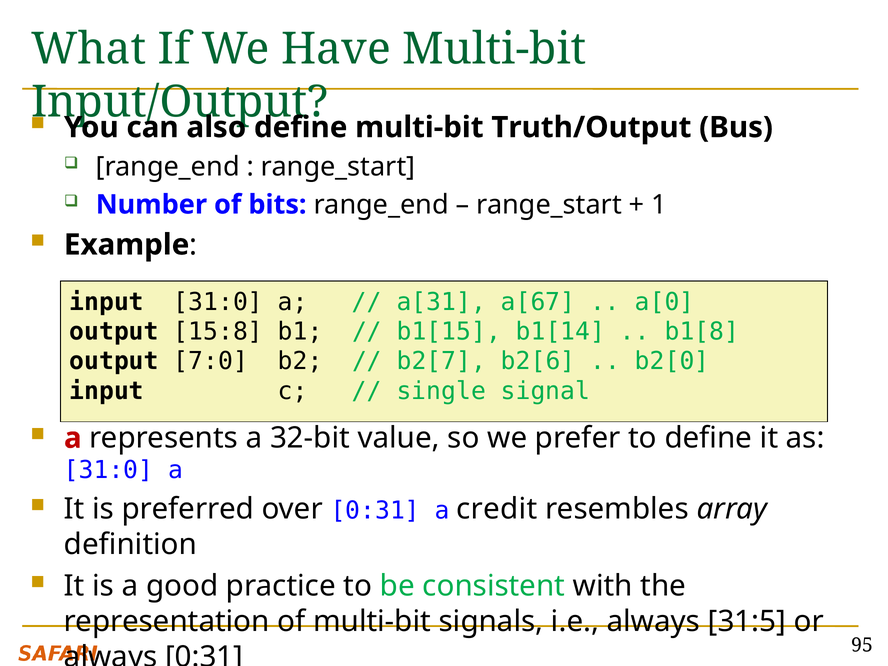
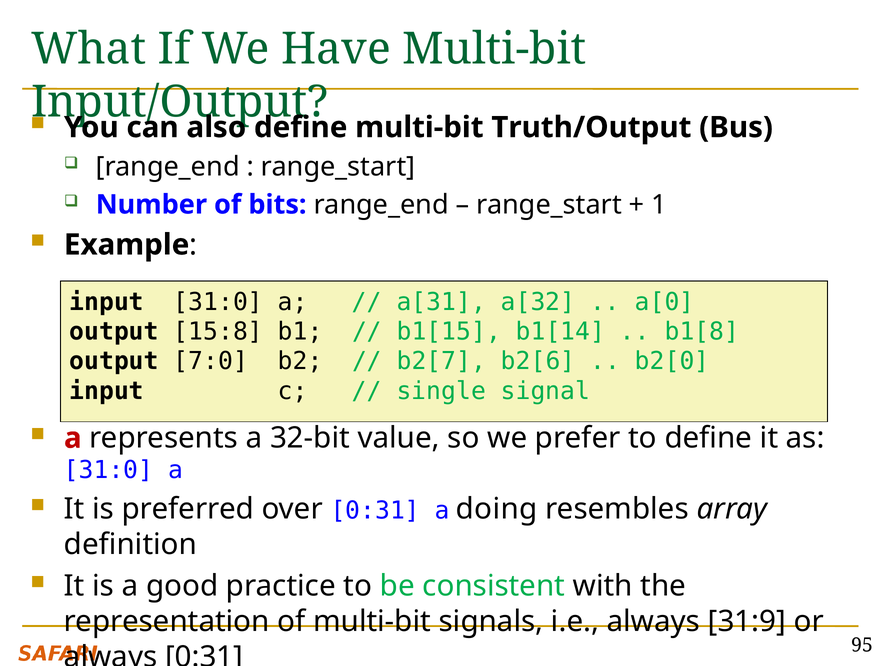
a[67: a[67 -> a[32 (538, 302)
credit: credit -> doing (497, 509)
31:5: 31:5 -> 31:9 (747, 622)
